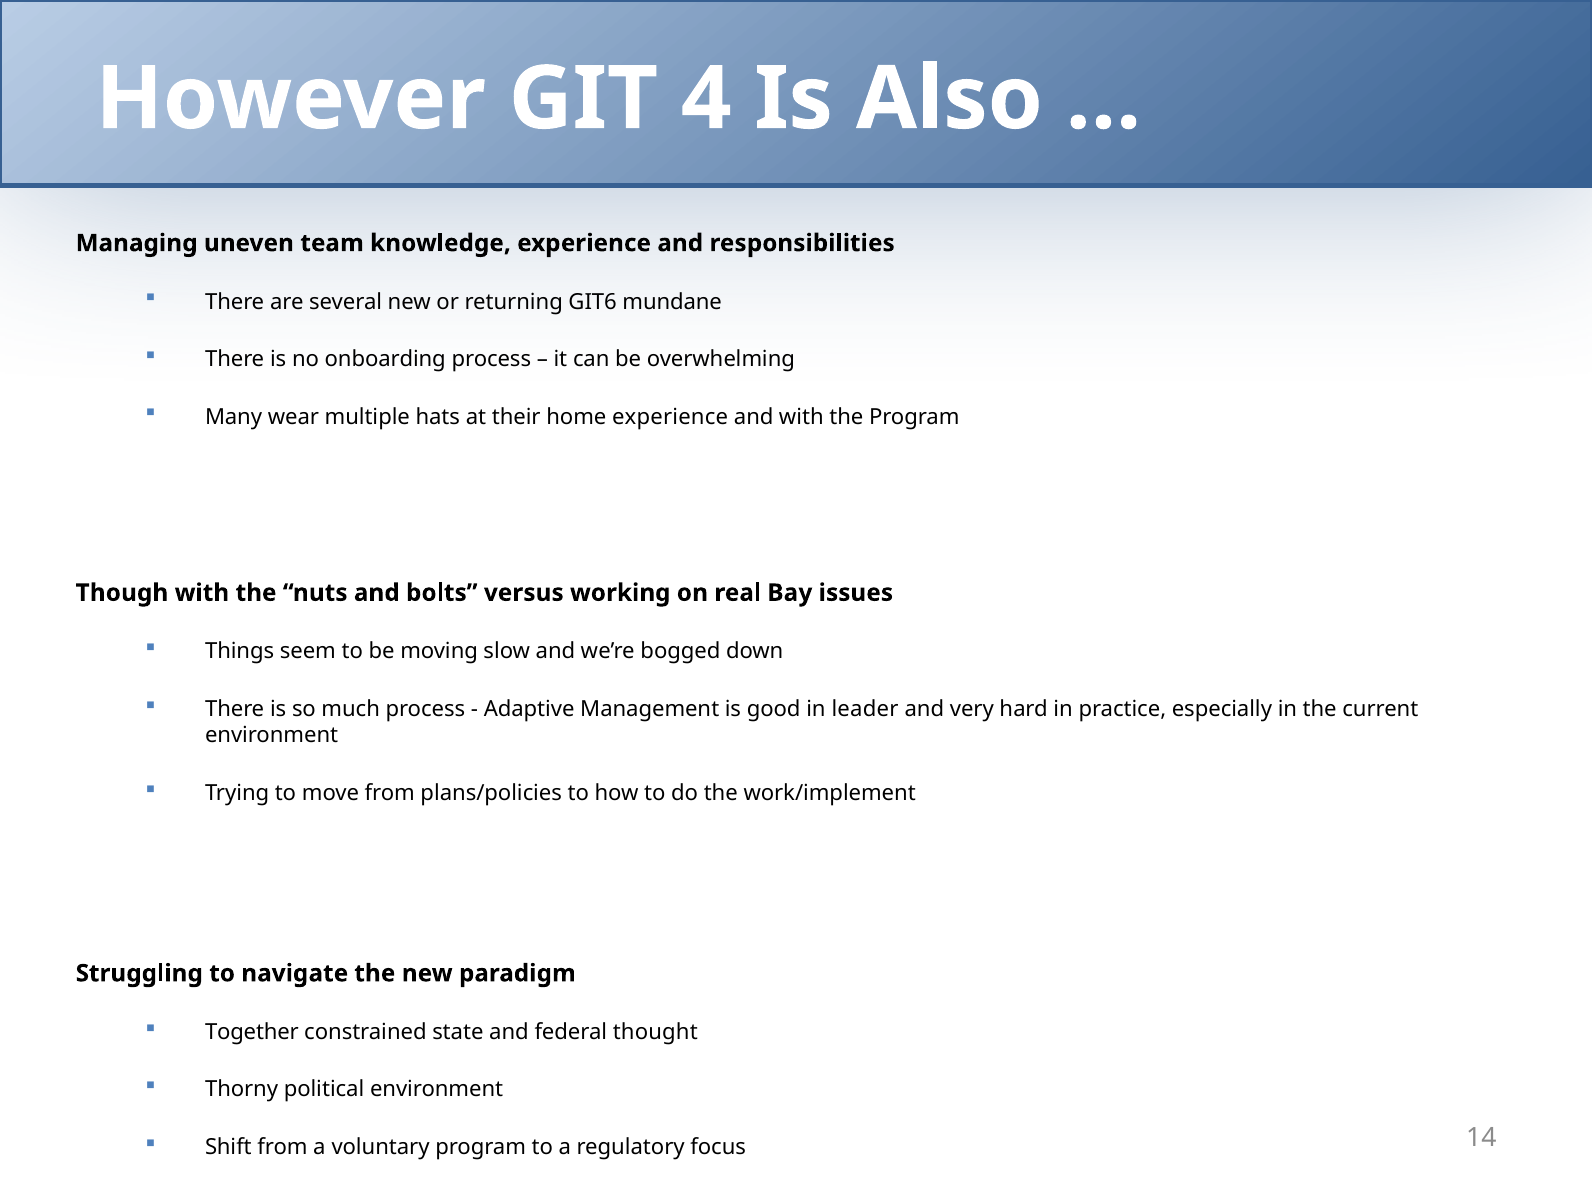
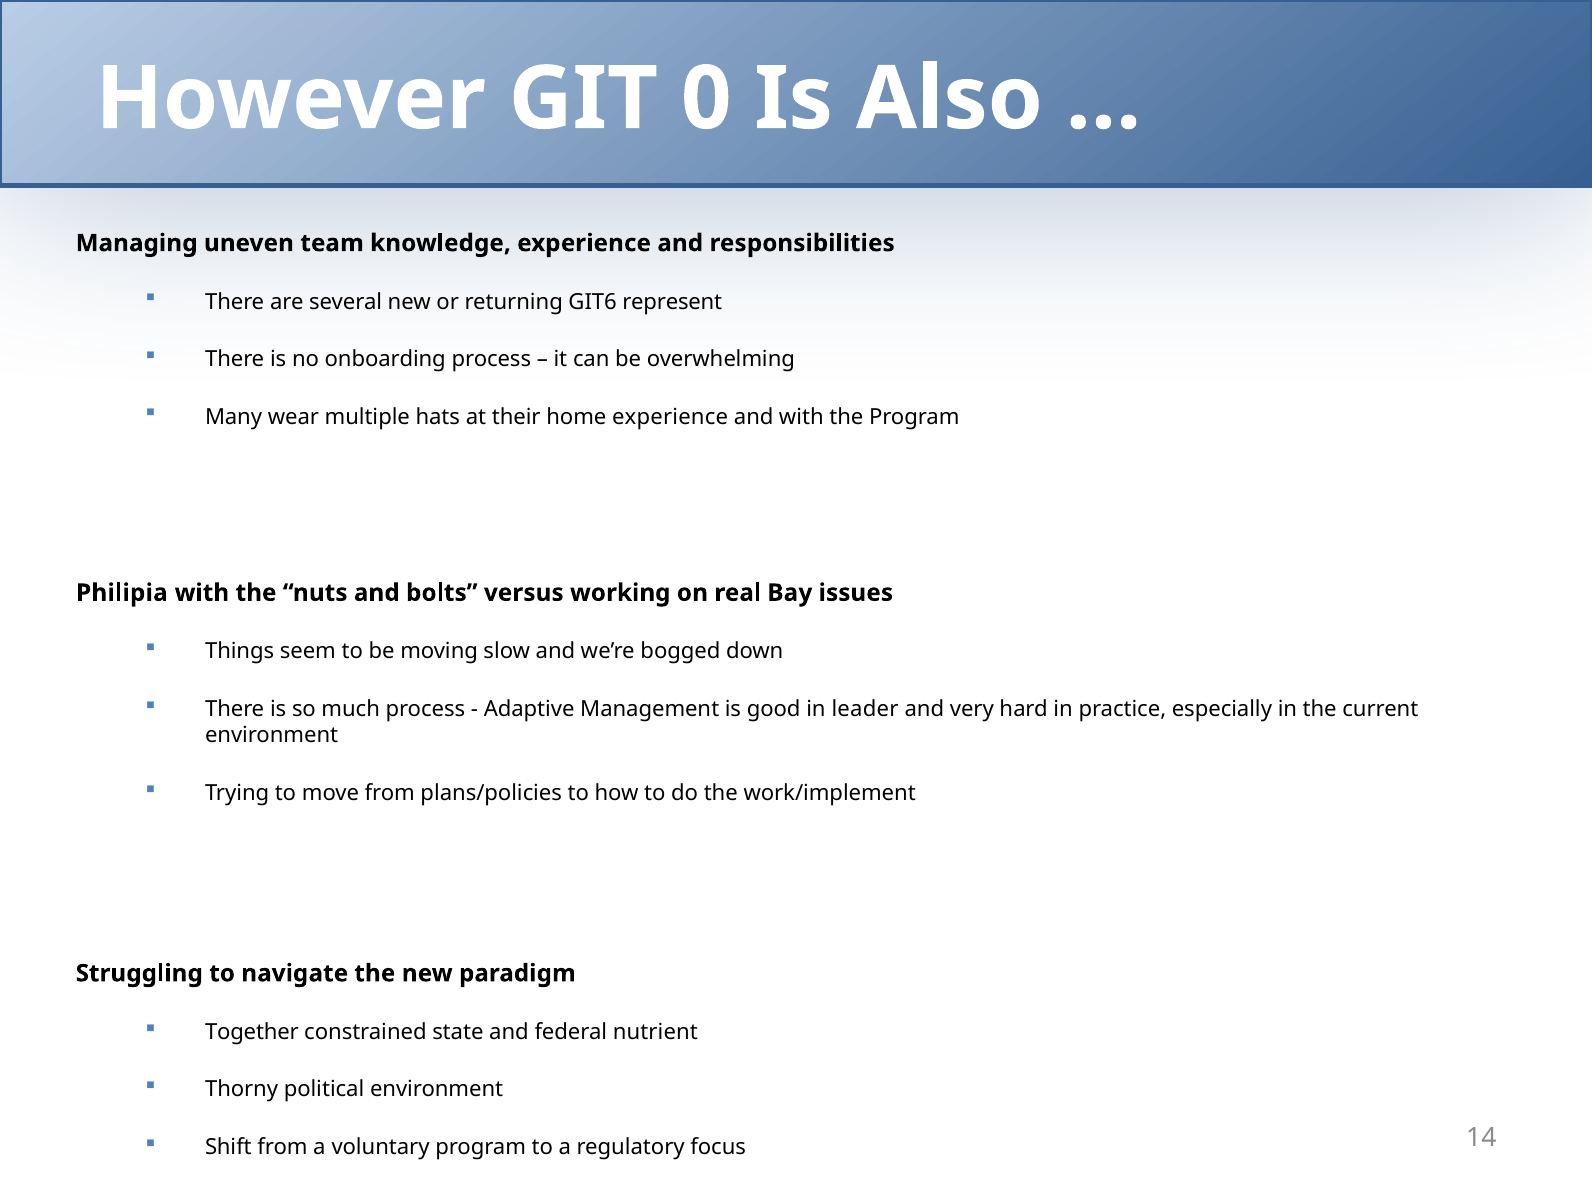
4: 4 -> 0 (706, 99)
mundane: mundane -> represent (672, 302)
Though: Though -> Philipia (122, 593)
thought: thought -> nutrient (655, 1032)
